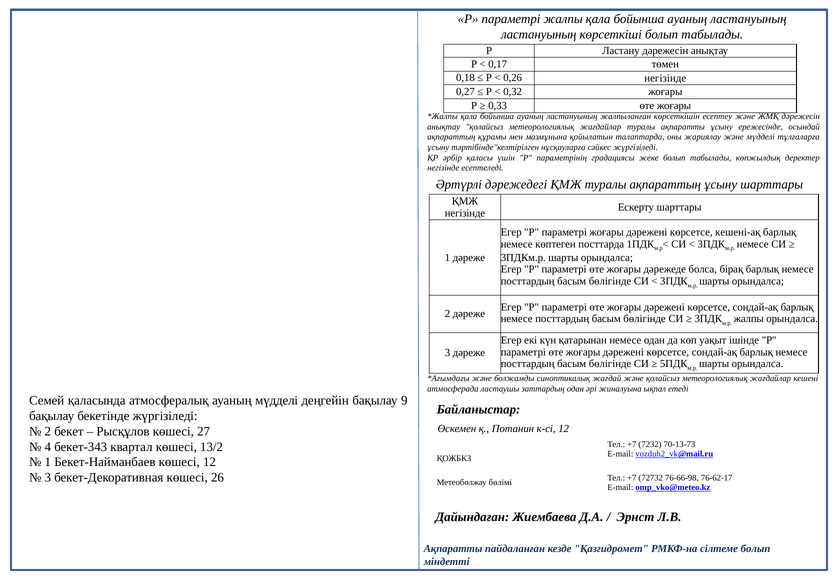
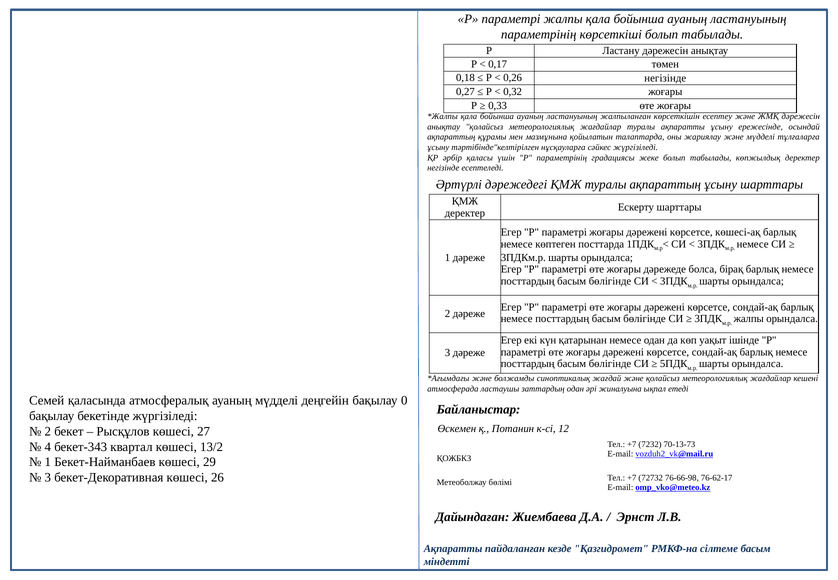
ластануының: ластануының -> параметрінің (539, 34)
негізінде: негізінде -> деректер (465, 213)
кешені-ақ: кешені-ақ -> көшесі-ақ (738, 232)
9: 9 -> 0 (404, 400)
көшесі 12: 12 -> 29 (209, 462)
сілтеме болып: болып -> басым (756, 549)
